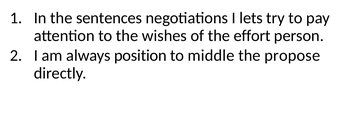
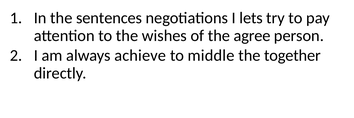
effort: effort -> agree (252, 36)
position: position -> achieve (140, 55)
propose: propose -> together (292, 55)
